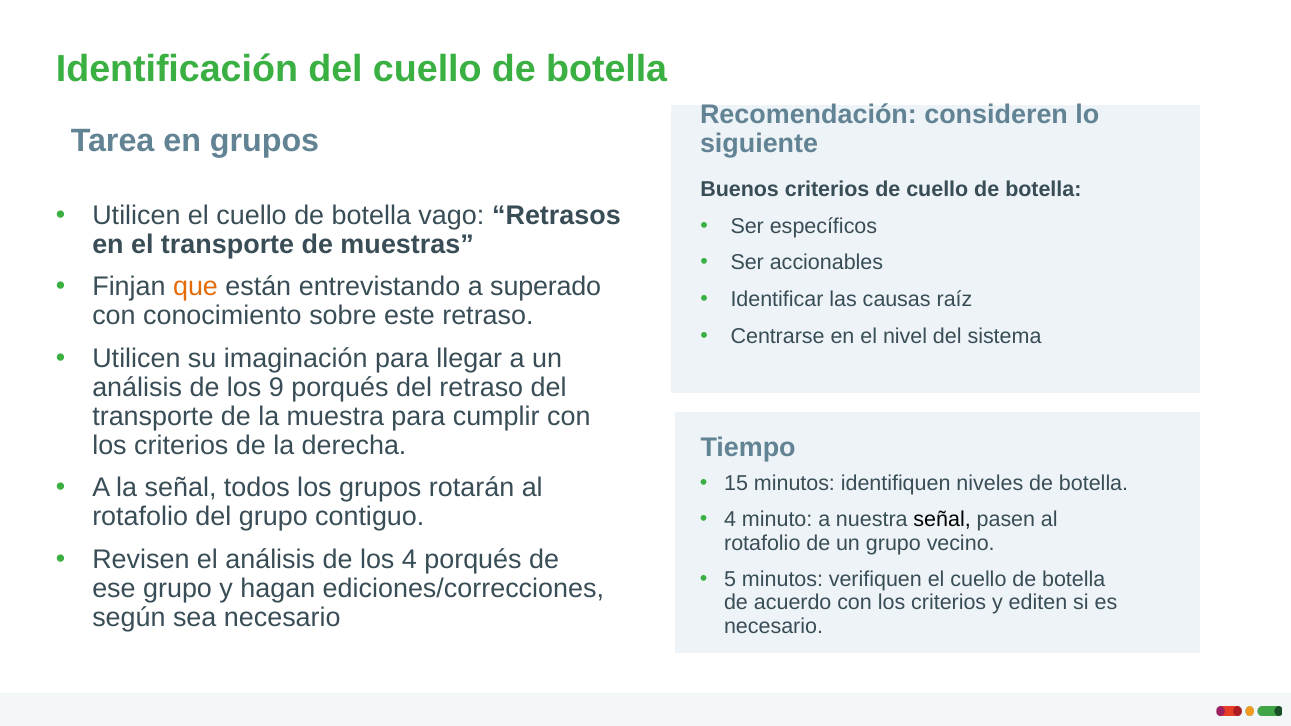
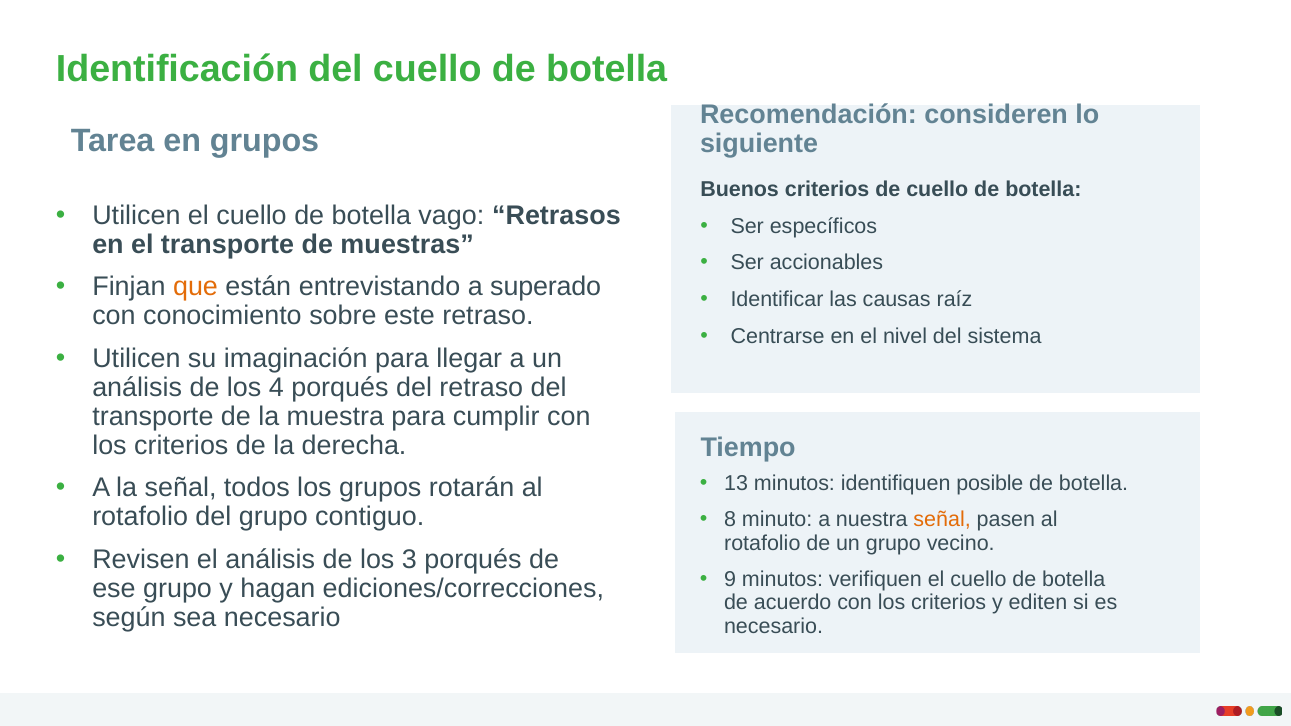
9: 9 -> 4 (276, 388)
15: 15 -> 13 (736, 483)
niveles: niveles -> posible (990, 483)
4: 4 -> 8 (730, 520)
señal colour: black -> orange (942, 520)
los 4: 4 -> 3 (409, 560)
5: 5 -> 9 (730, 580)
